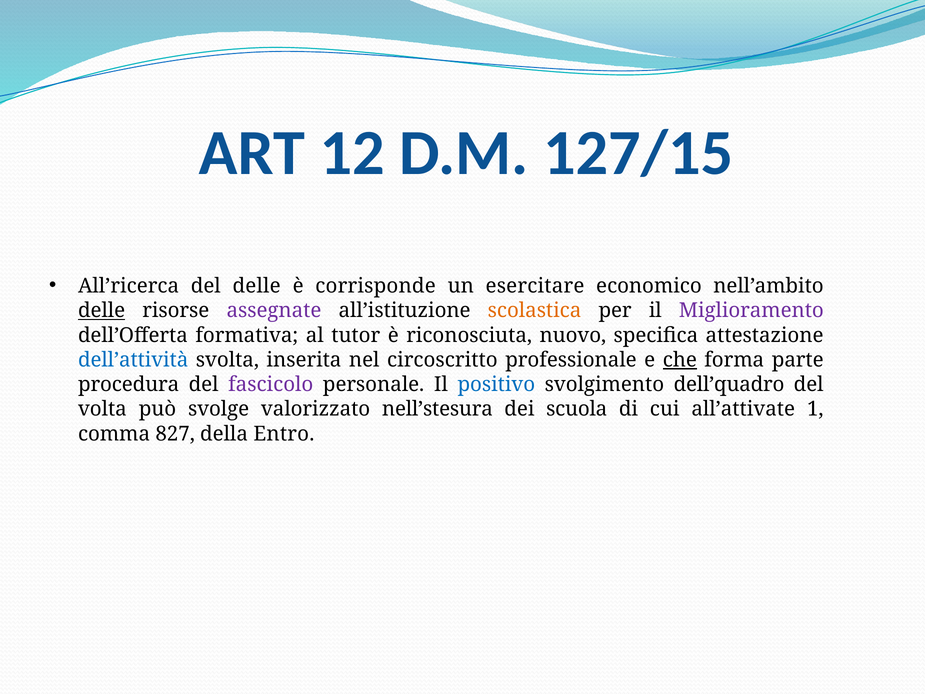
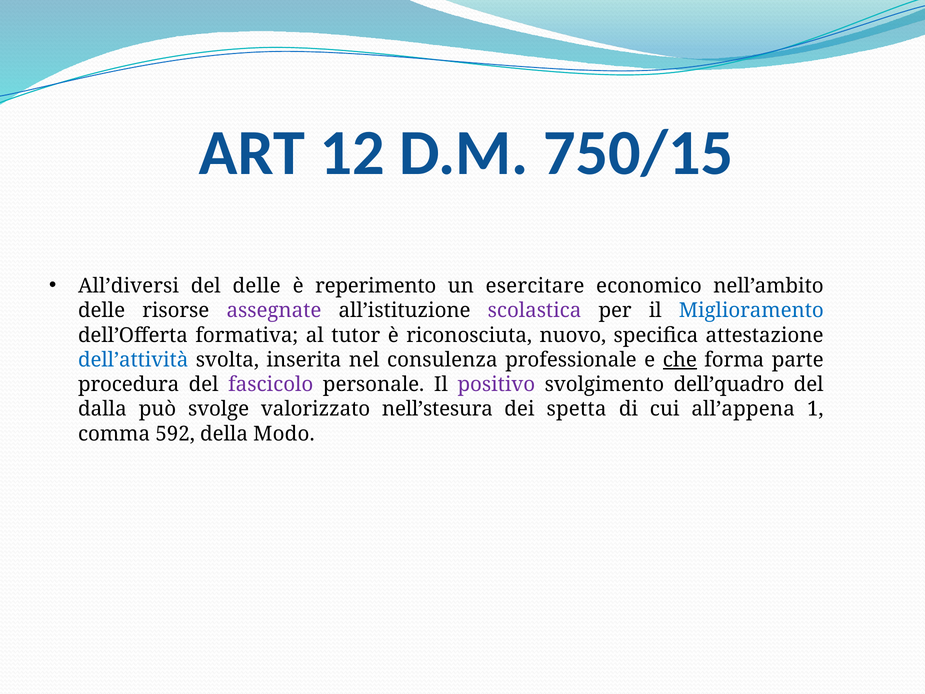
127/15: 127/15 -> 750/15 (638, 153)
All’ricerca: All’ricerca -> All’diversi (129, 286)
corrisponde: corrisponde -> reperimento (376, 286)
delle underline: present -> none (102, 310)
scolastica colour: orange -> purple (535, 310)
Miglioramento colour: purple -> blue (751, 310)
circoscritto: circoscritto -> consulenza (442, 360)
positivo colour: blue -> purple (496, 384)
volta: volta -> dalla (102, 409)
scuola: scuola -> spetta (577, 409)
all’attivate: all’attivate -> all’appena (743, 409)
827: 827 -> 592 (175, 434)
Entro: Entro -> Modo (284, 434)
